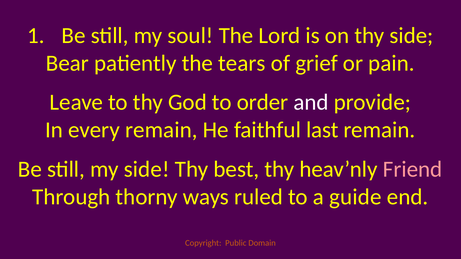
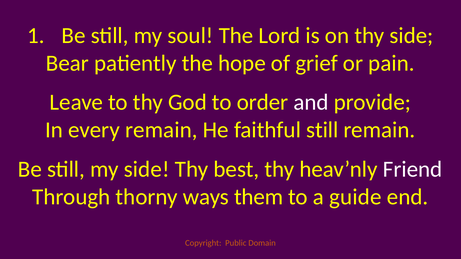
tears: tears -> hope (242, 63)
faithful last: last -> still (322, 130)
Friend colour: pink -> white (413, 169)
ruled: ruled -> them (259, 197)
